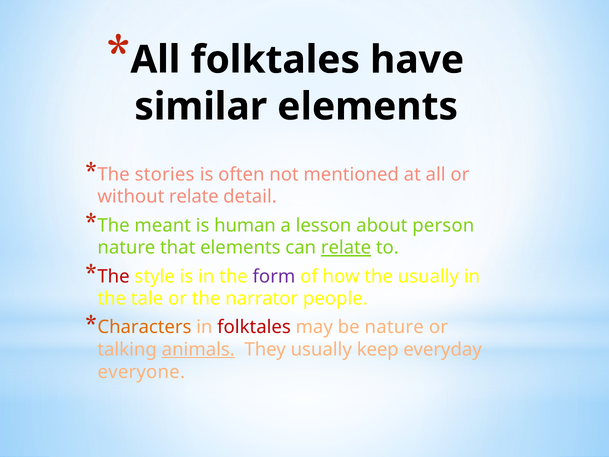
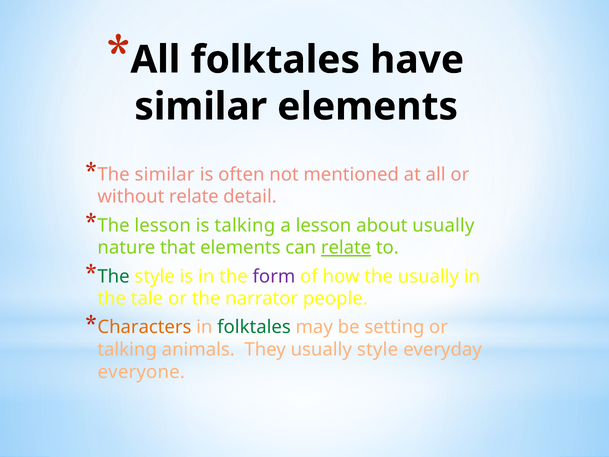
The stories: stories -> similar (165, 174)
The meant: meant -> lesson (163, 225)
is human: human -> talking (245, 225)
about person: person -> usually (443, 225)
The colour: red -> green (114, 276)
folktales colour: red -> green (254, 327)
be nature: nature -> setting (394, 327)
animals underline: present -> none (198, 349)
usually keep: keep -> style (378, 349)
